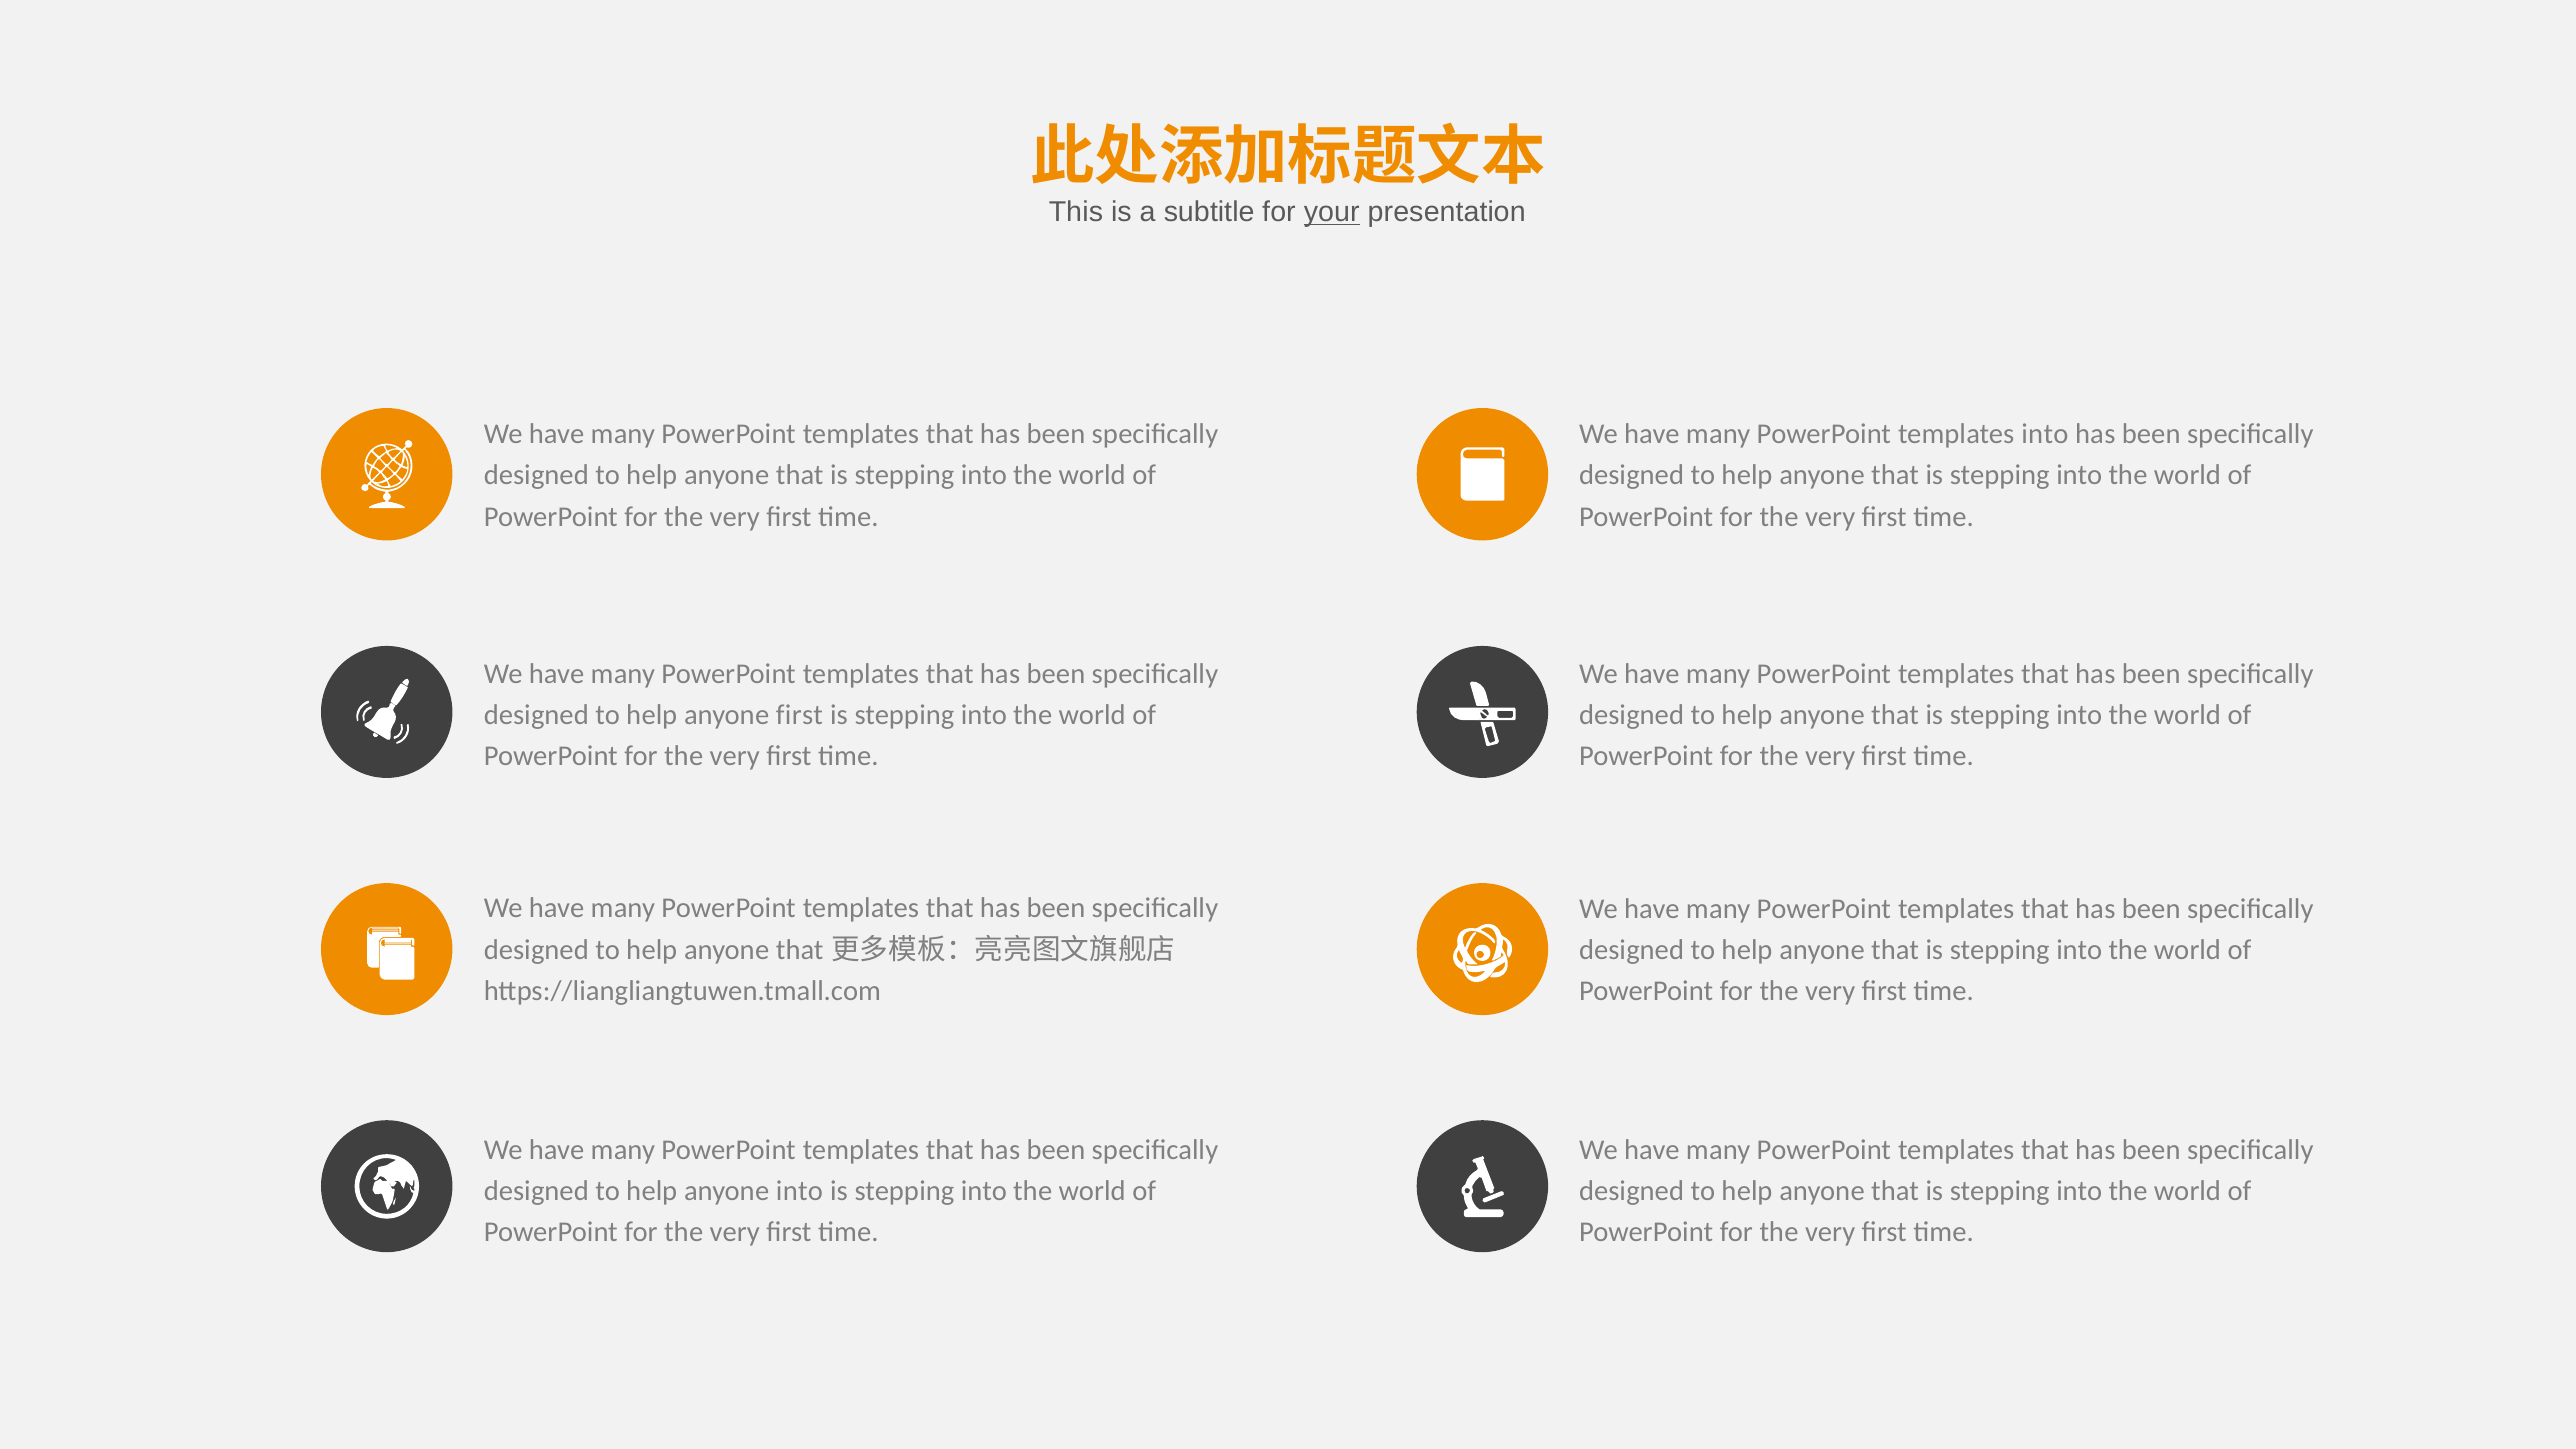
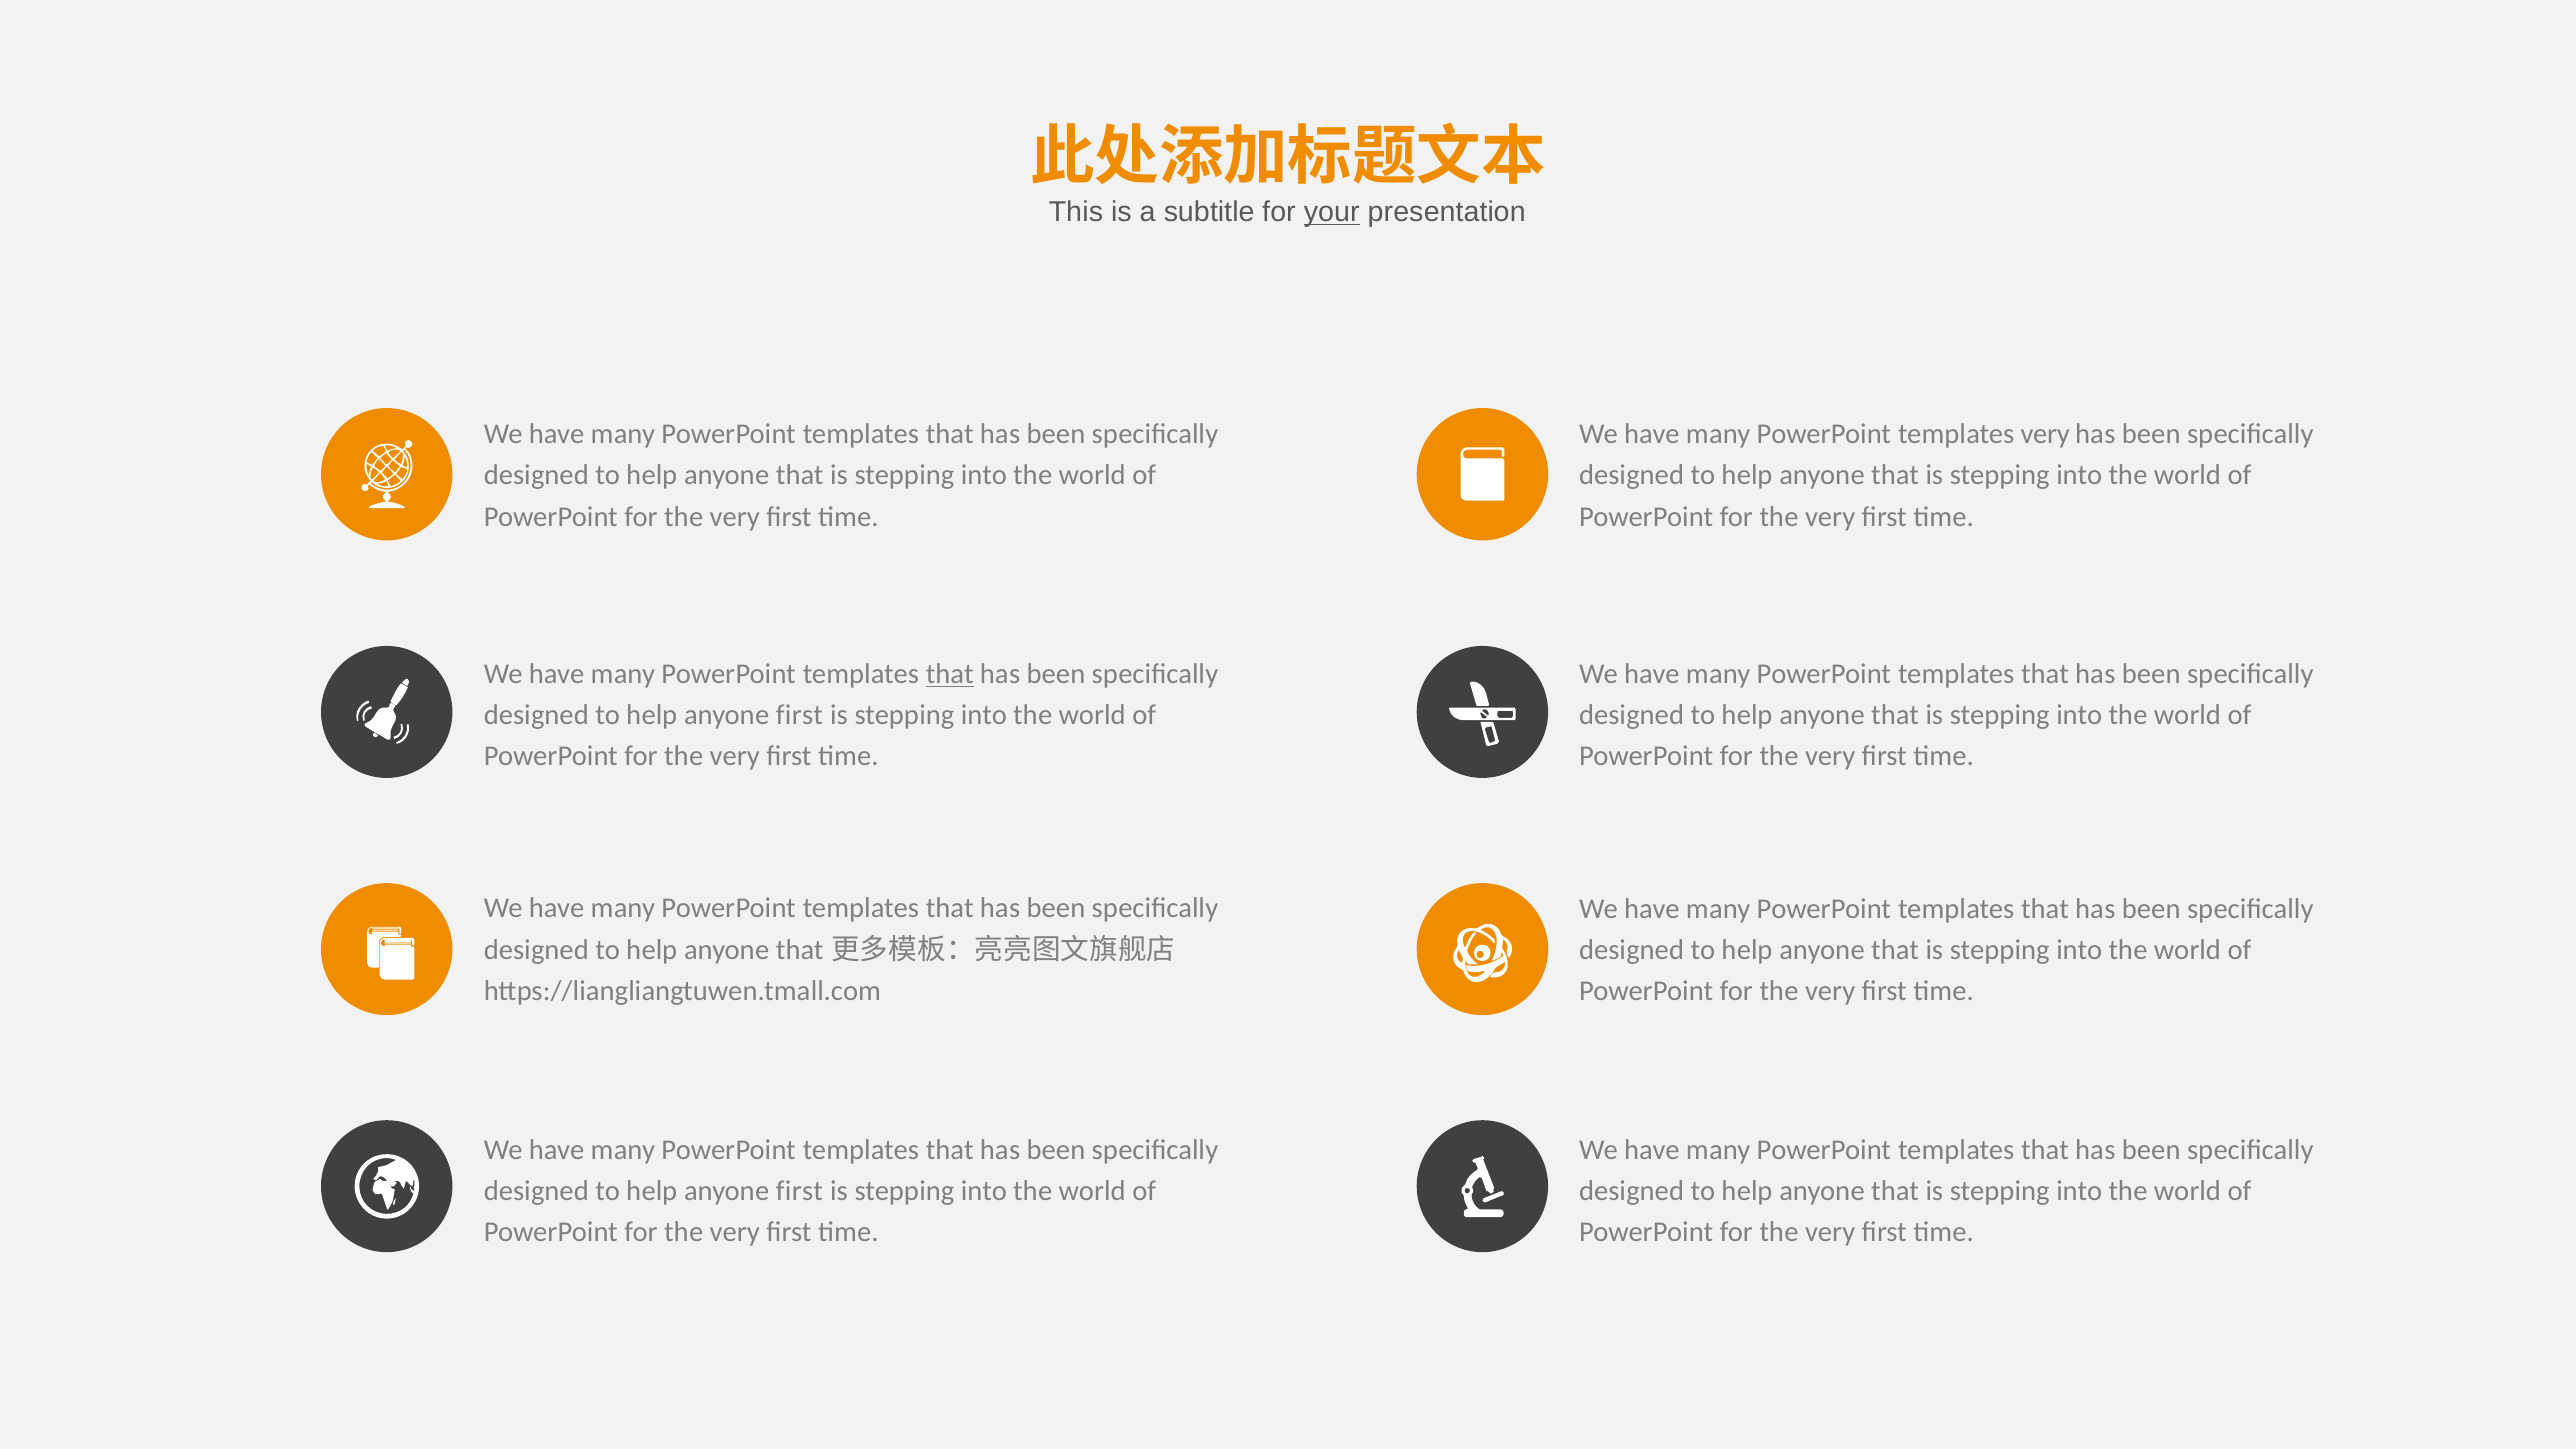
templates into: into -> very (2045, 434)
that underline: none -> present (950, 674)
into: into -> first (799, 1191)
